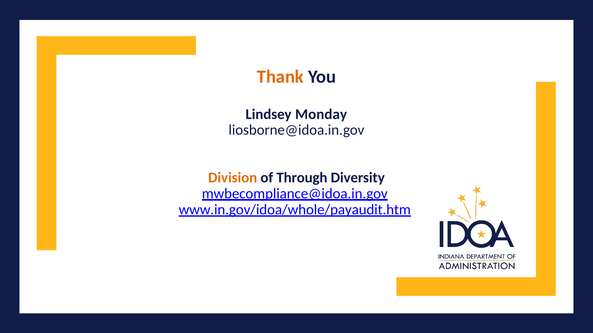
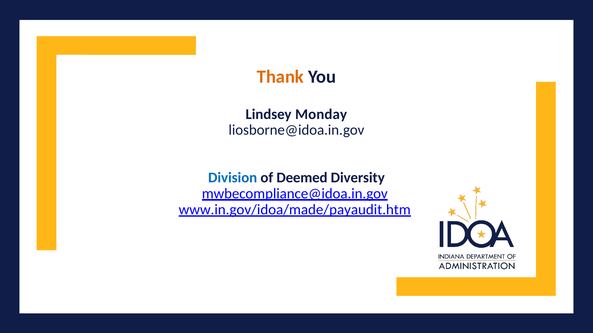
Division colour: orange -> blue (233, 178)
Through: Through -> Deemed (302, 178)
www.in.gov/idoa/whole/payaudit.htm: www.in.gov/idoa/whole/payaudit.htm -> www.in.gov/idoa/made/payaudit.htm (295, 210)
